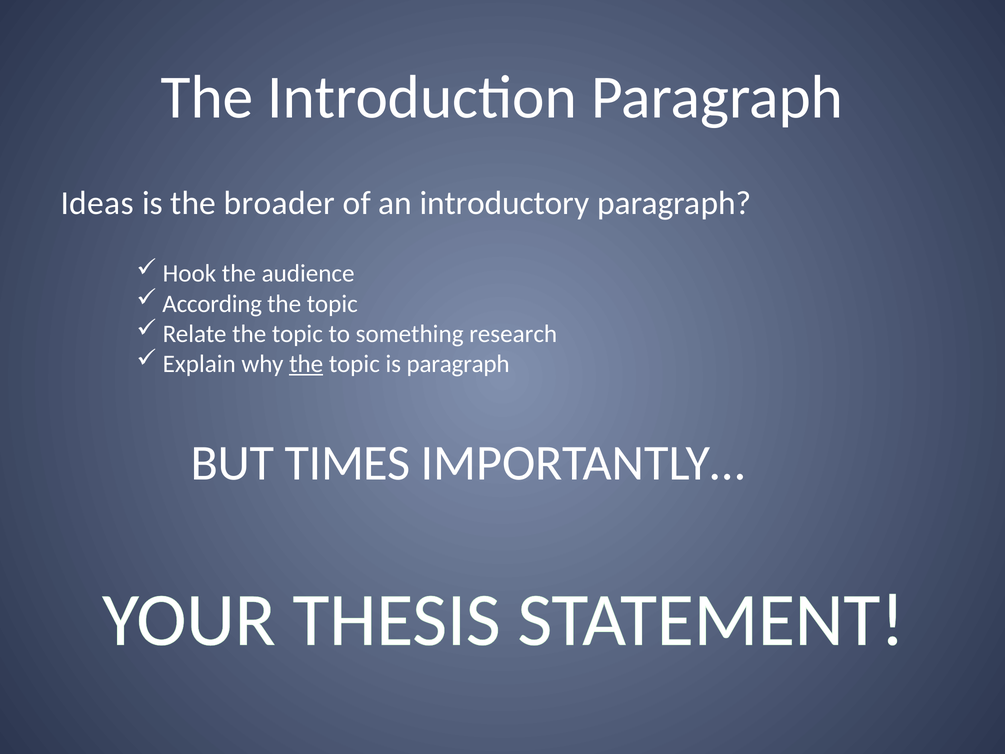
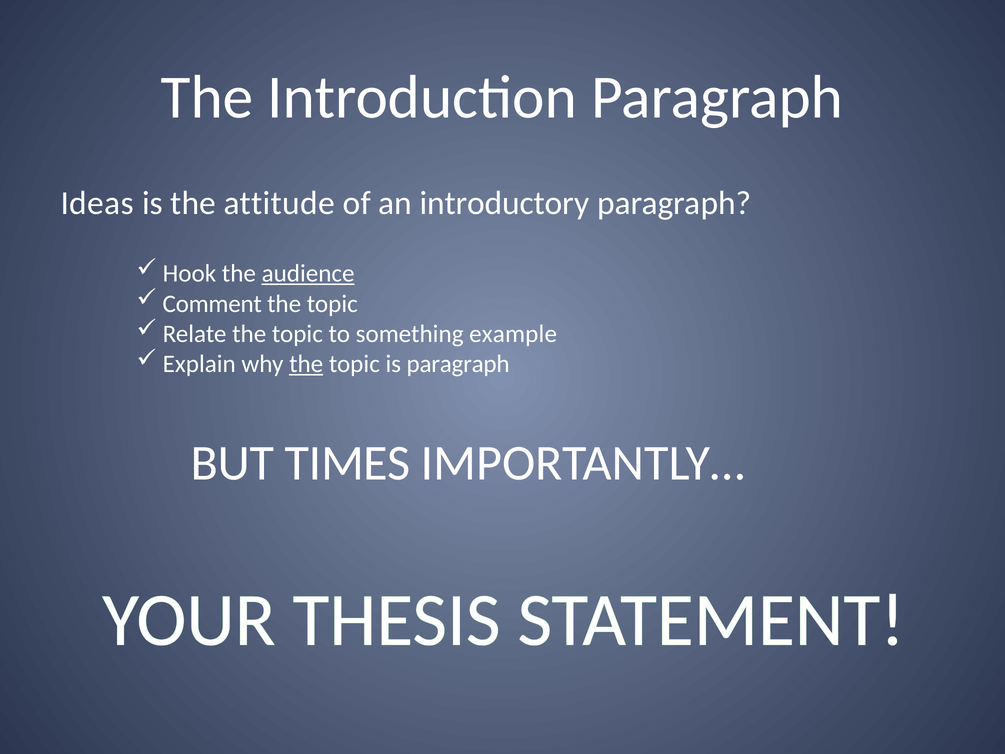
broader: broader -> attitude (279, 203)
audience underline: none -> present (308, 274)
According: According -> Comment (212, 304)
research: research -> example (513, 334)
